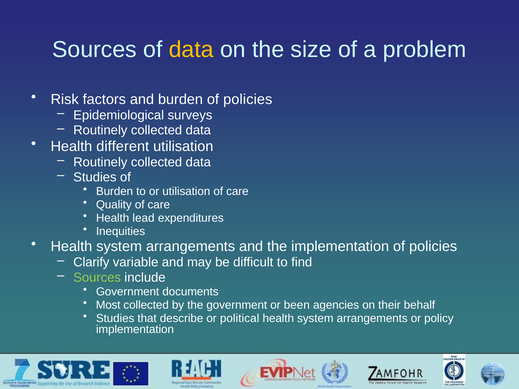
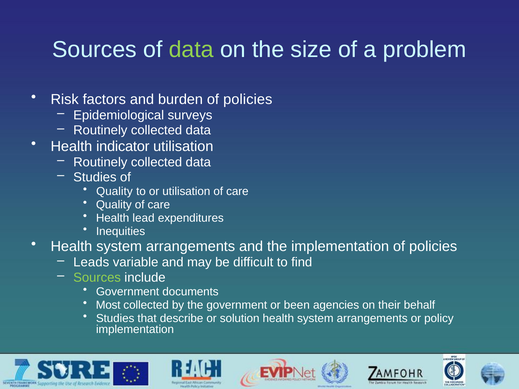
data colour: yellow -> light green (191, 50)
different: different -> indicator (123, 146)
Burden: Burden -> Quality (114, 191)
Clarify: Clarify -> Leads (91, 263)
political: political -> solution (240, 319)
